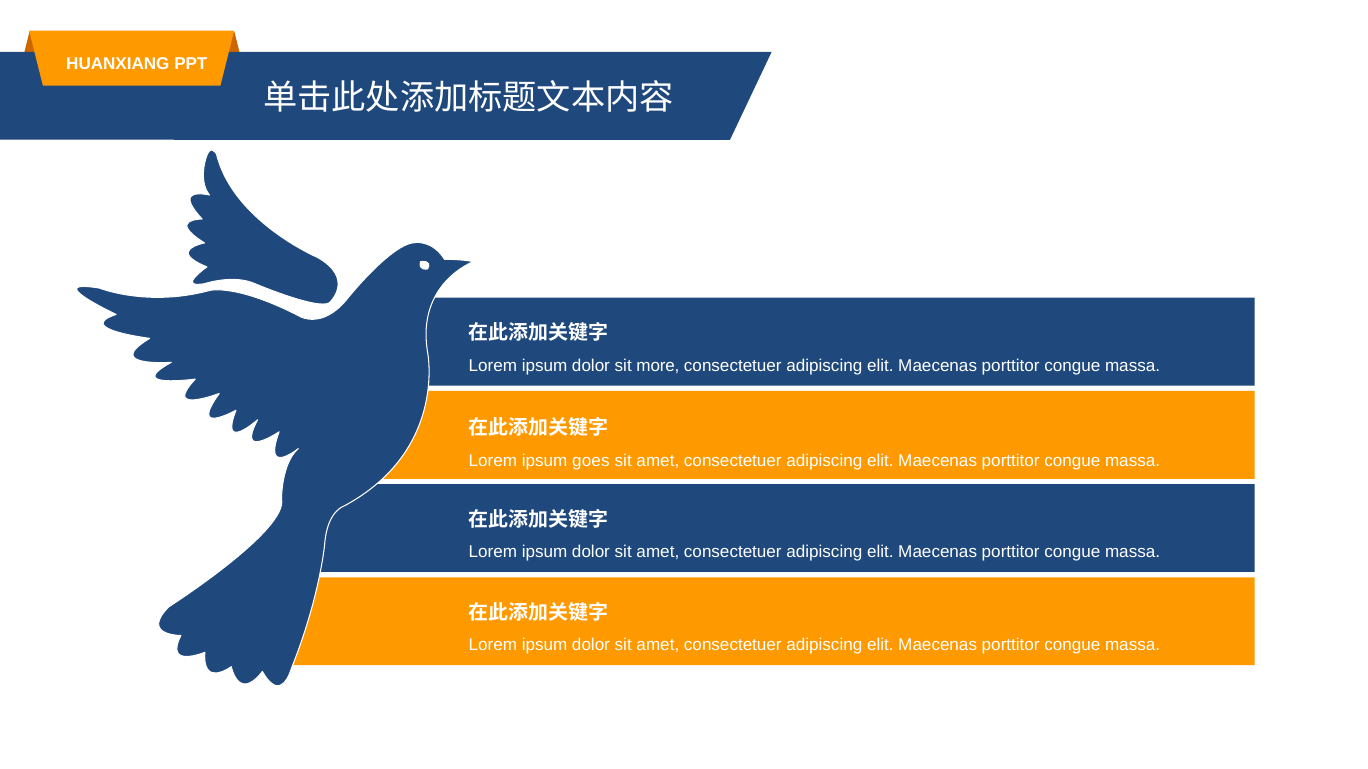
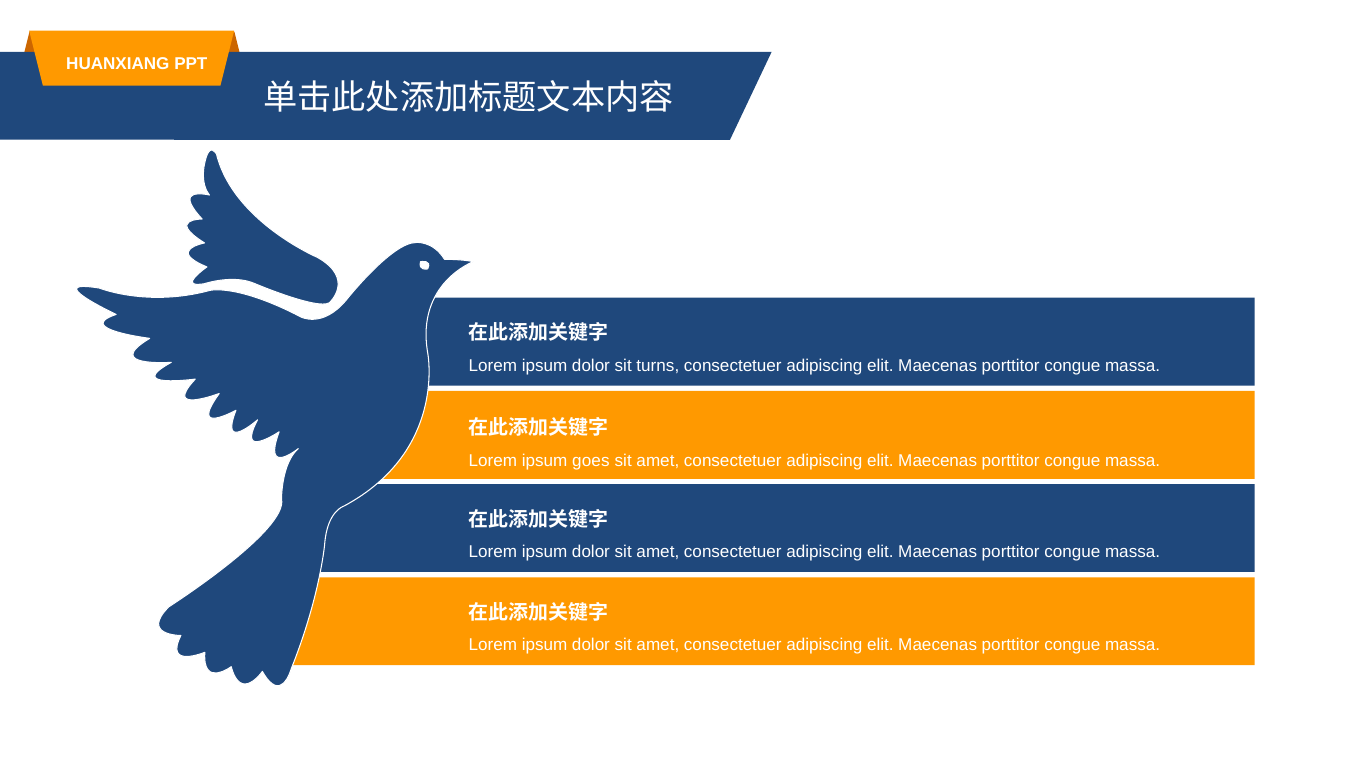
more: more -> turns (658, 366)
